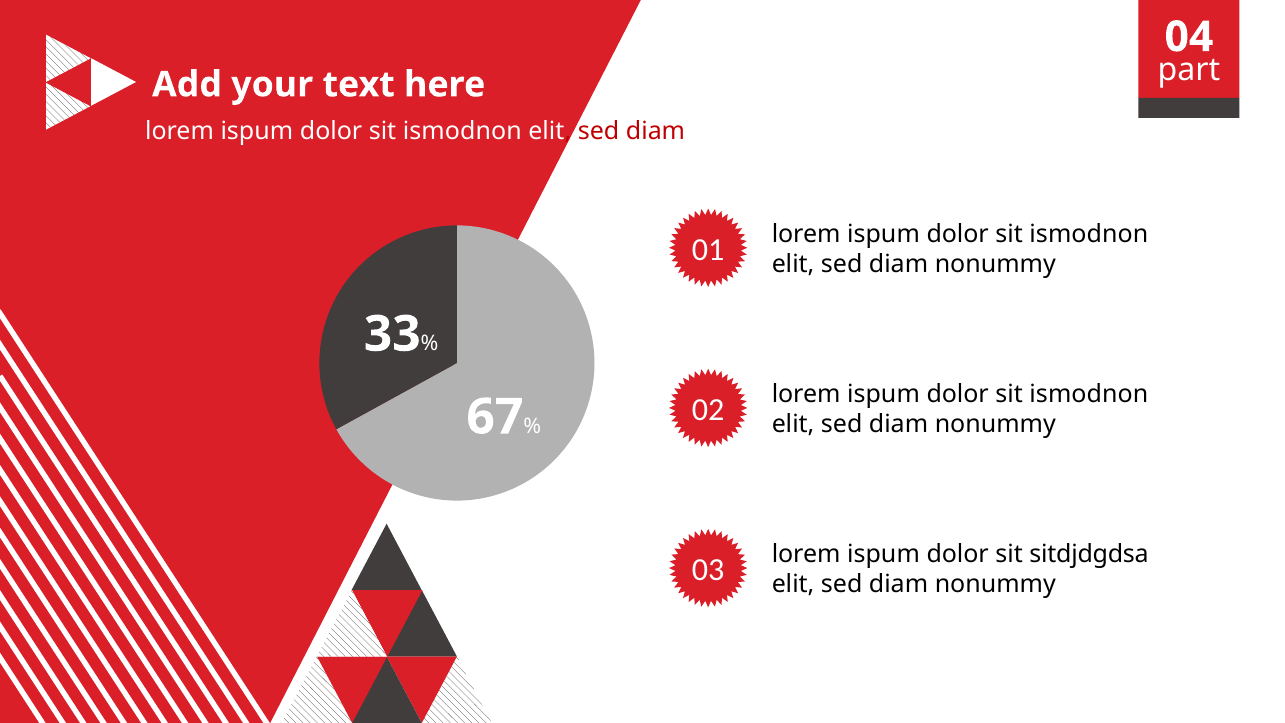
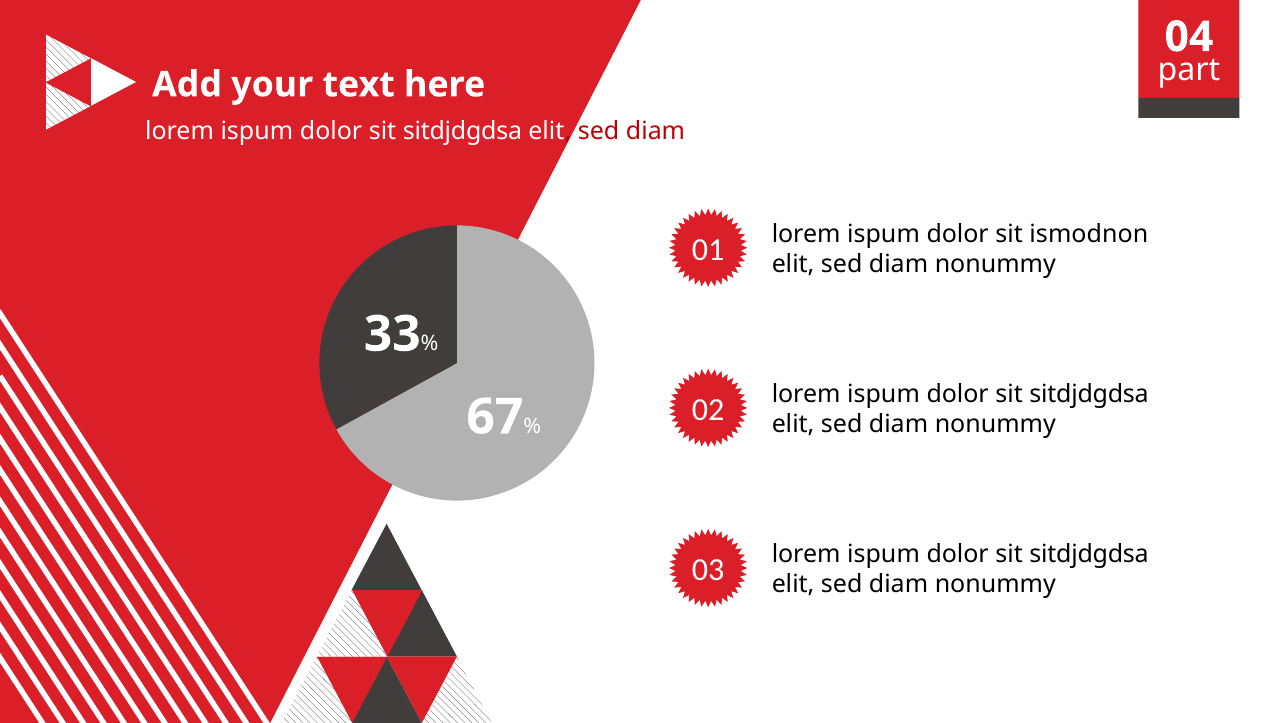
ismodnon: ismodnon -> sitdjdgdsa (462, 131)
ismodnon: ismodnon -> sitdjdgdsa (1089, 394)
